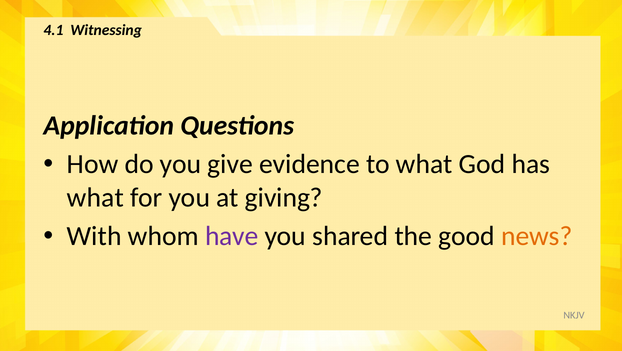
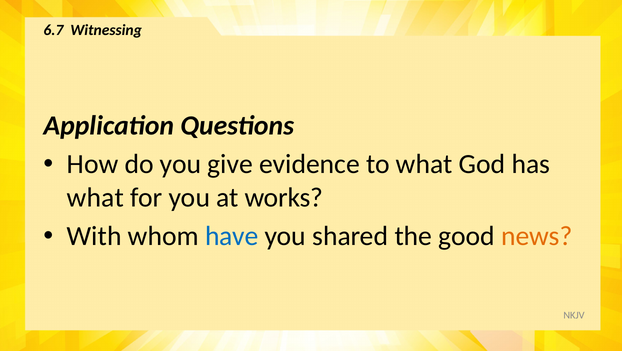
4.1: 4.1 -> 6.7 (53, 30)
giving: giving -> works (284, 197)
have colour: purple -> blue (232, 236)
